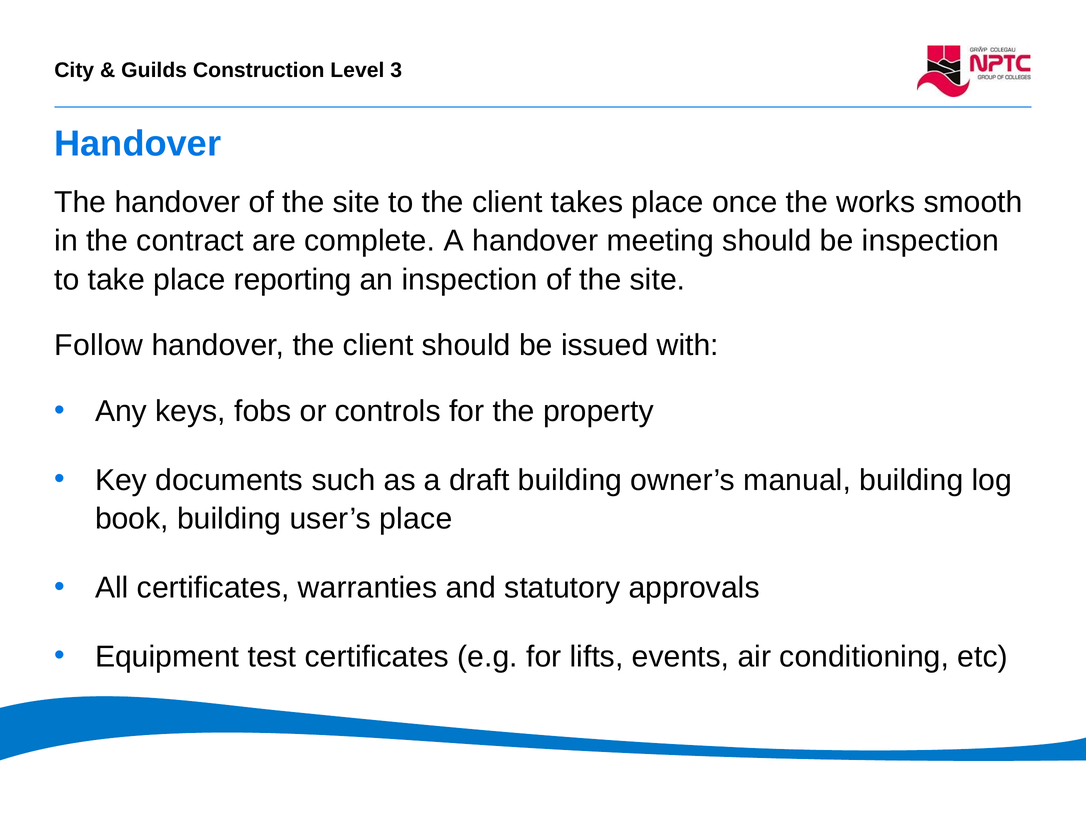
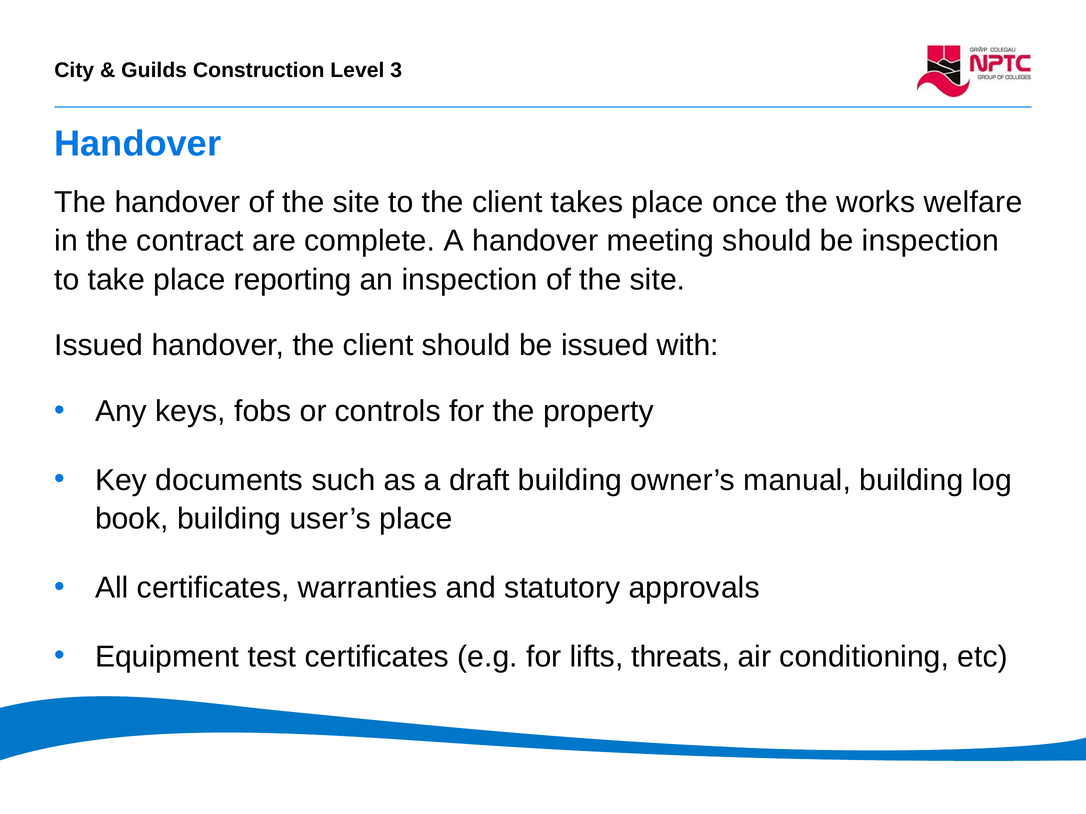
smooth: smooth -> welfare (973, 202)
Follow: Follow -> Issued (99, 346)
events: events -> threats (681, 657)
